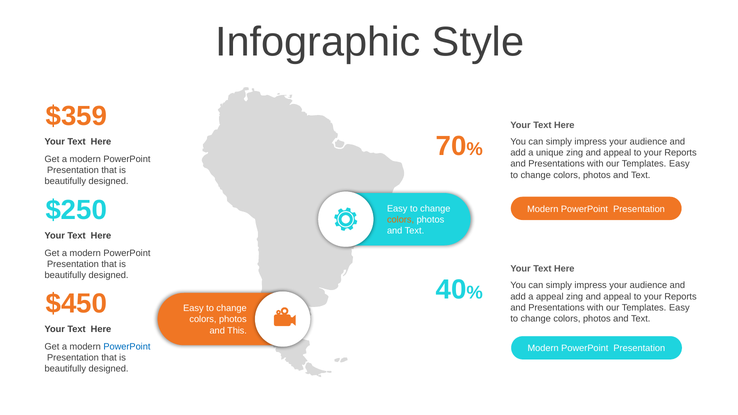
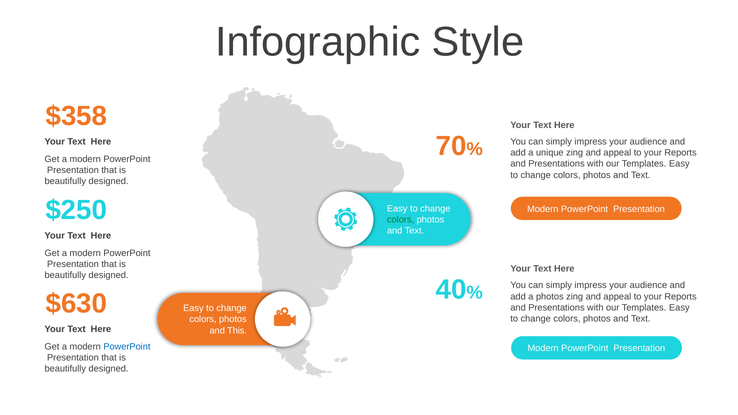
$359: $359 -> $358 (76, 116)
colors colour: orange -> green (401, 220)
$450: $450 -> $630 (76, 304)
a appeal: appeal -> photos (550, 297)
